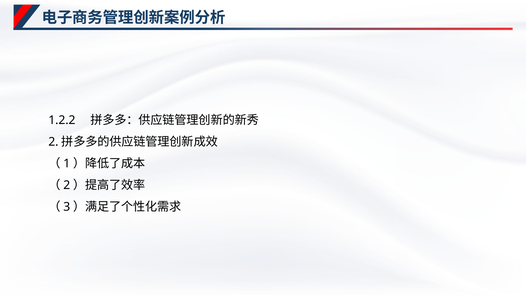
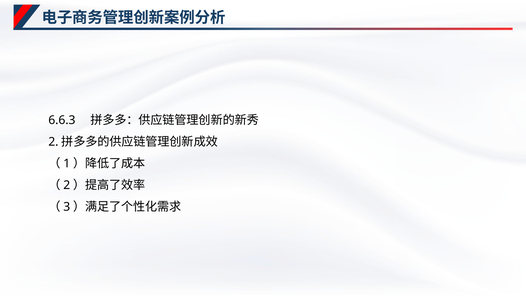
1.2.2: 1.2.2 -> 6.6.3 (62, 120)
